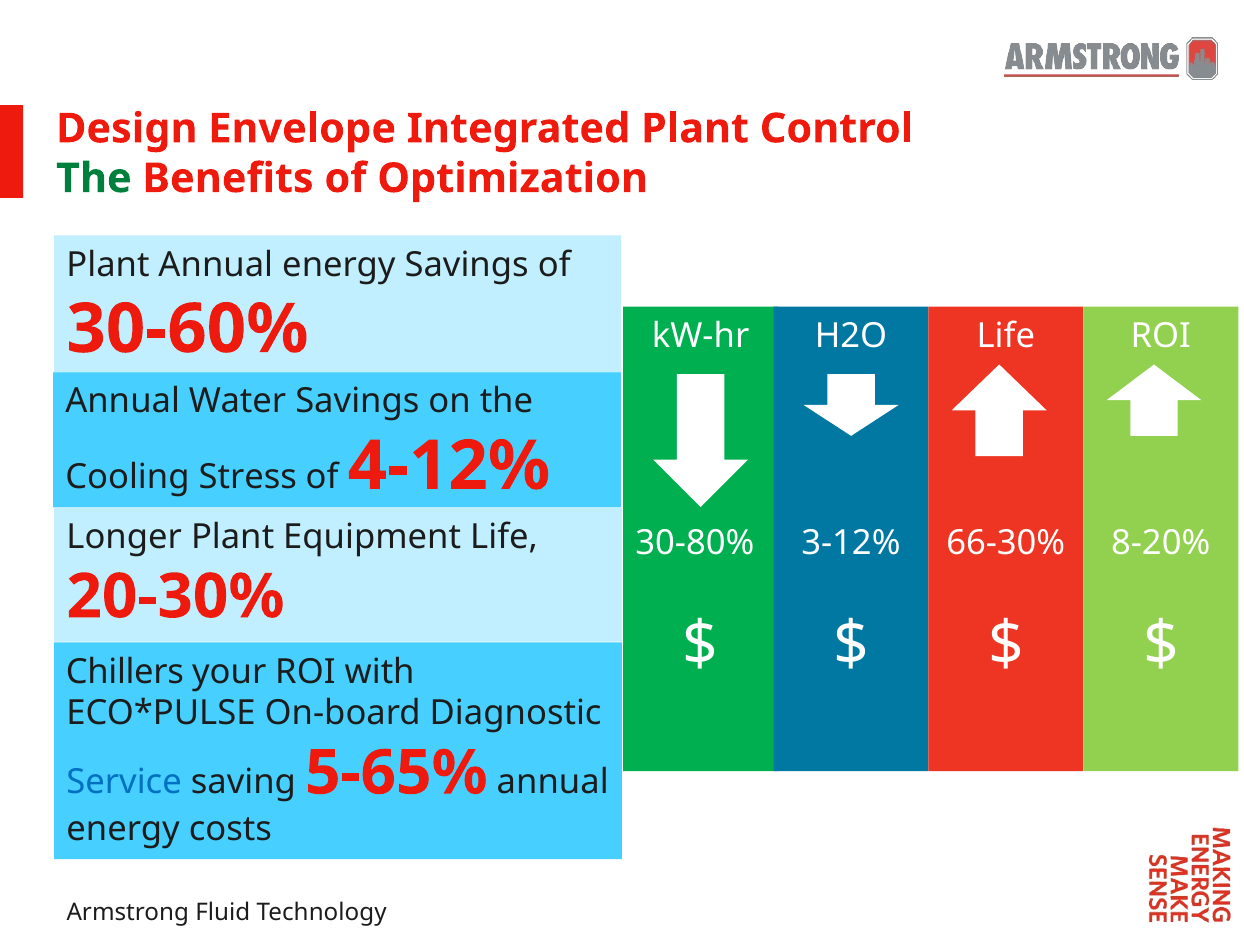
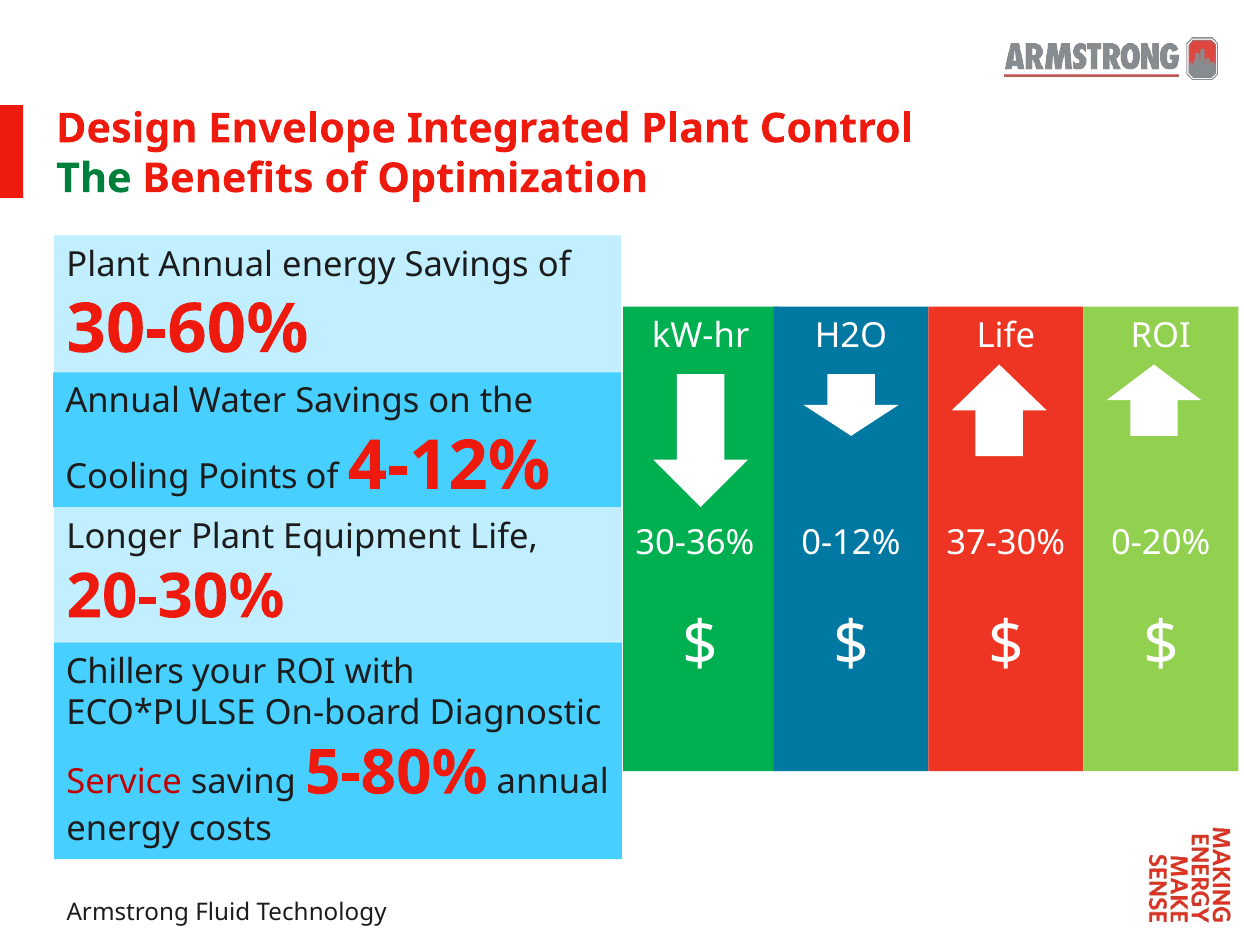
Stress: Stress -> Points (248, 478)
30-80%: 30-80% -> 30-36% (695, 543)
3-12%: 3-12% -> 0-12% (851, 543)
66-30%: 66-30% -> 37-30% (1006, 543)
8-20%: 8-20% -> 0-20% (1161, 543)
Service colour: blue -> red (124, 782)
5-65%: 5-65% -> 5-80% (396, 773)
